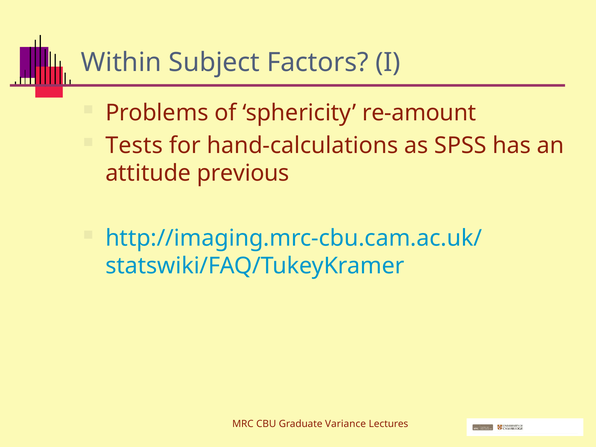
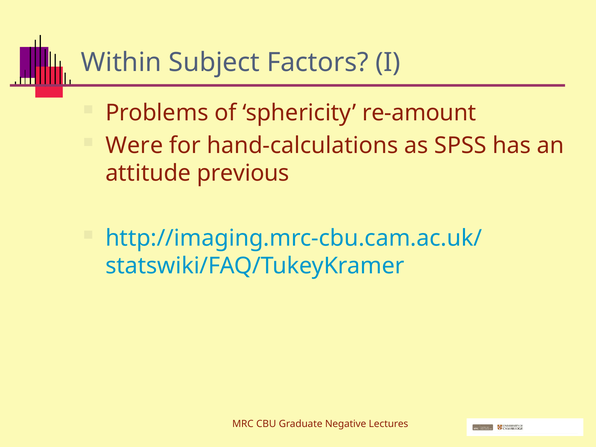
Tests: Tests -> Were (134, 145)
Variance: Variance -> Negative (346, 424)
